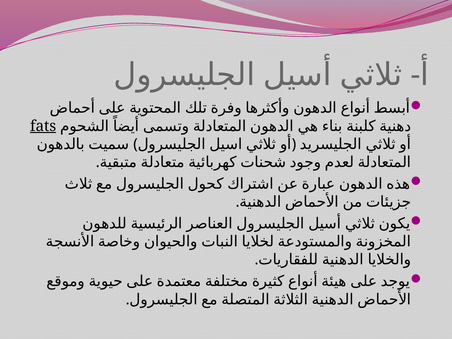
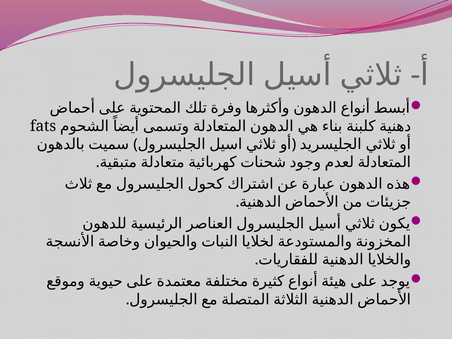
fats underline: present -> none (43, 126)
